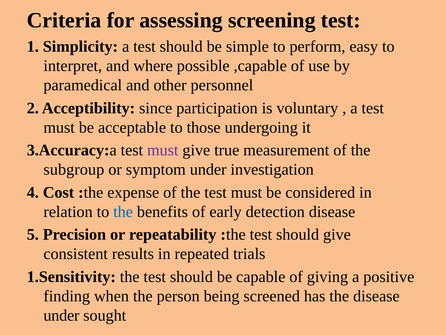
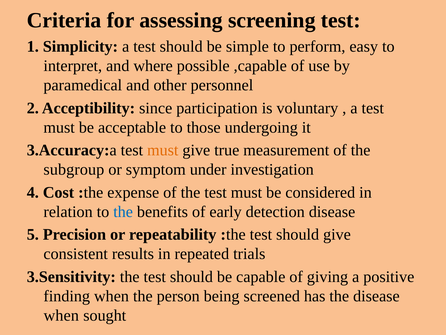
must colour: purple -> orange (163, 150)
1.Sensitivity: 1.Sensitivity -> 3.Sensitivity (71, 276)
under: under -> when (61, 315)
